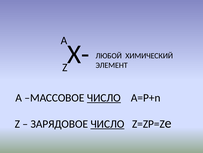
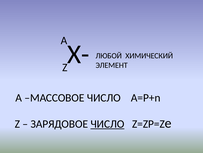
ЧИСЛО underline: present -> none (104, 97)
